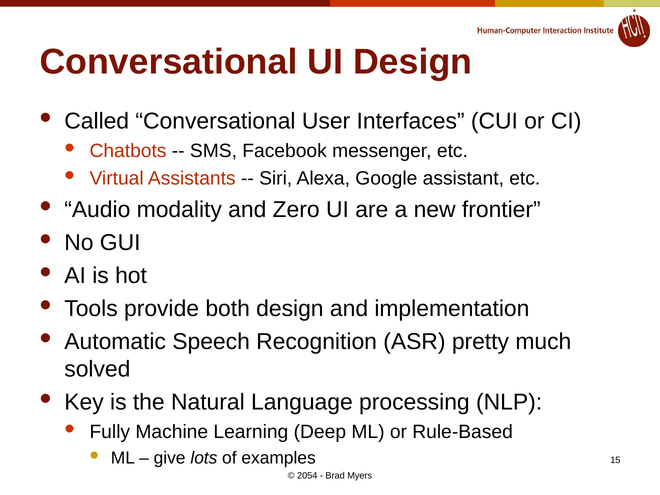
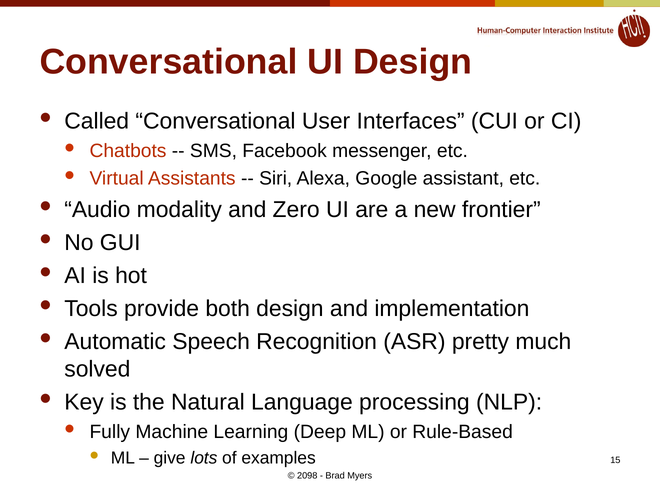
2054: 2054 -> 2098 (307, 476)
